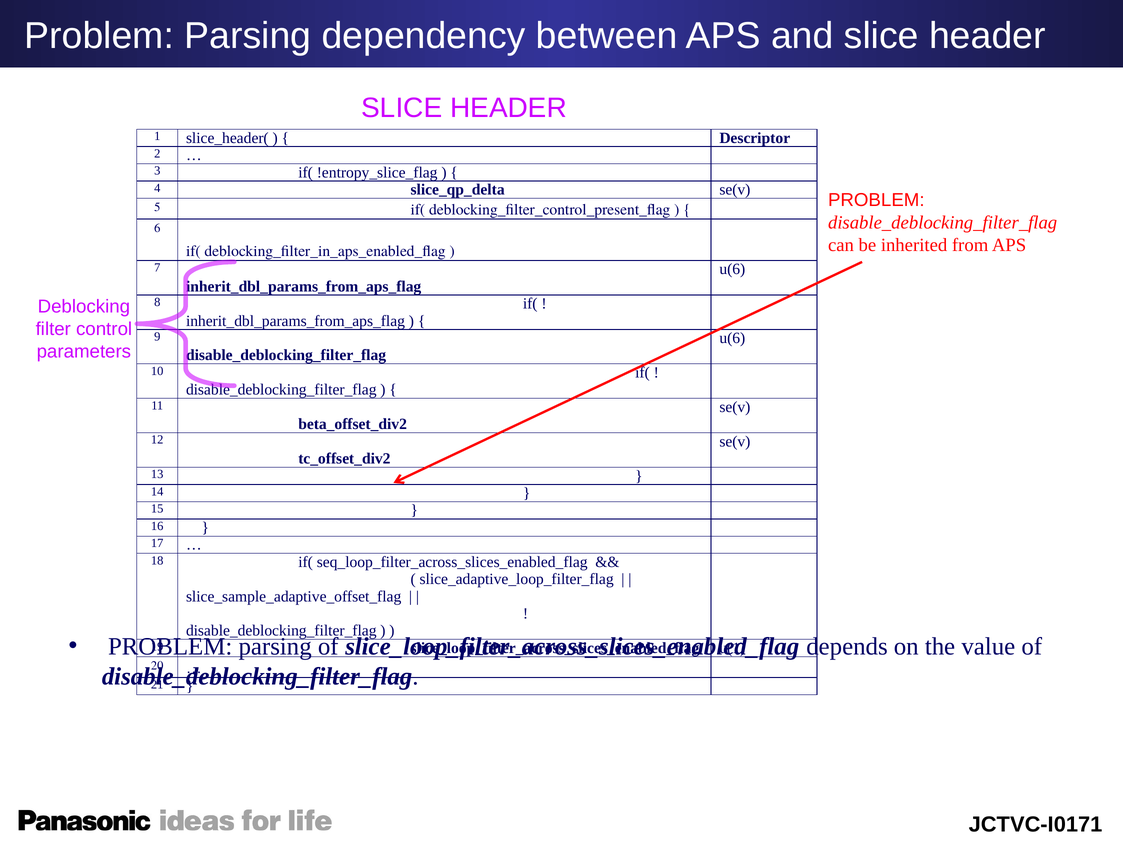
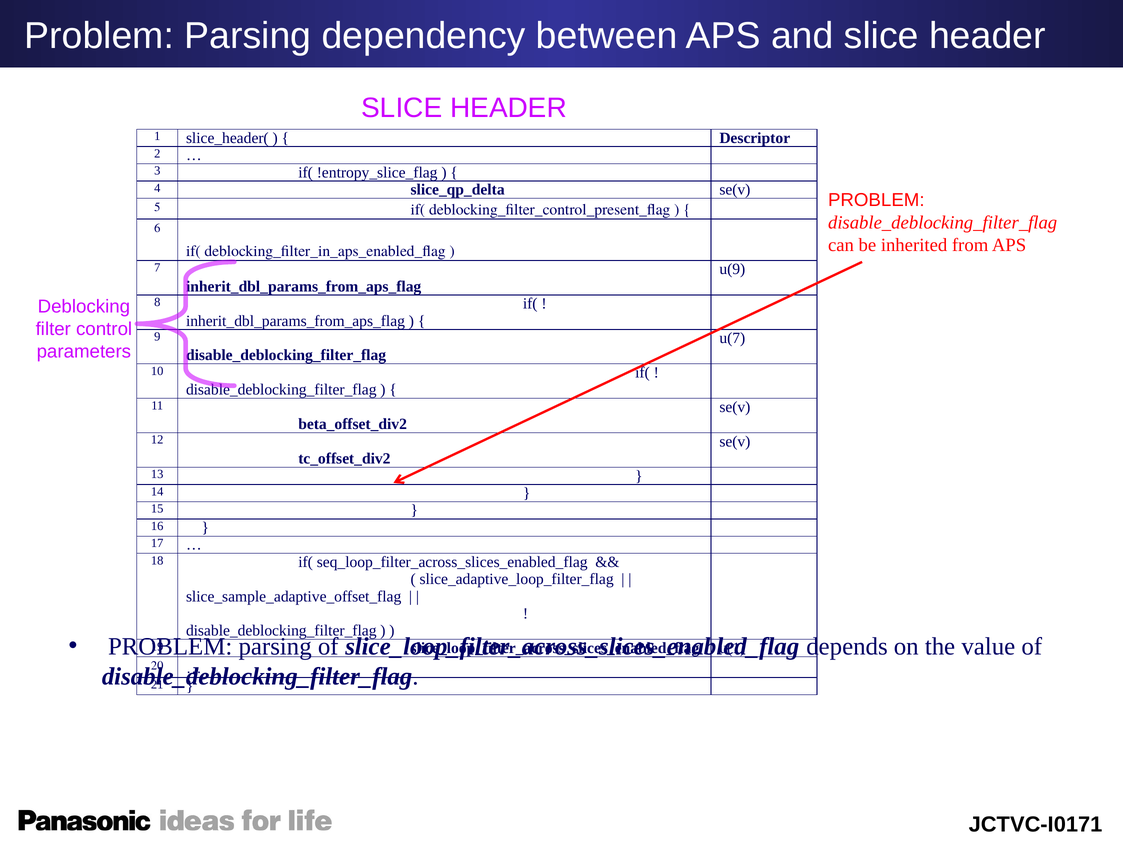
u(6: u(6 -> u(9 (732, 269)
u(6: u(6 -> u(7 (732, 338)
